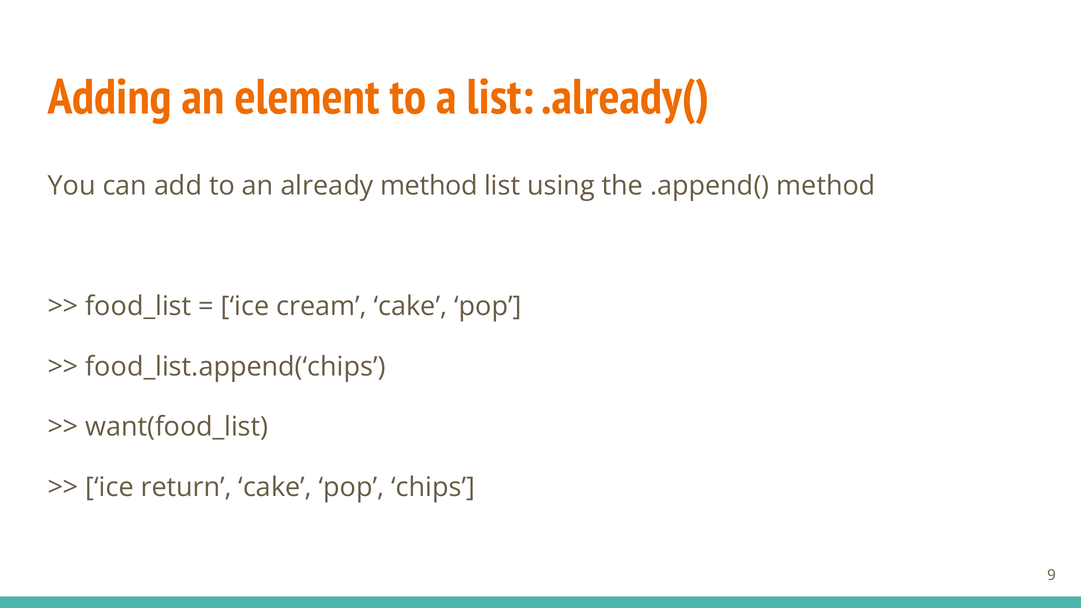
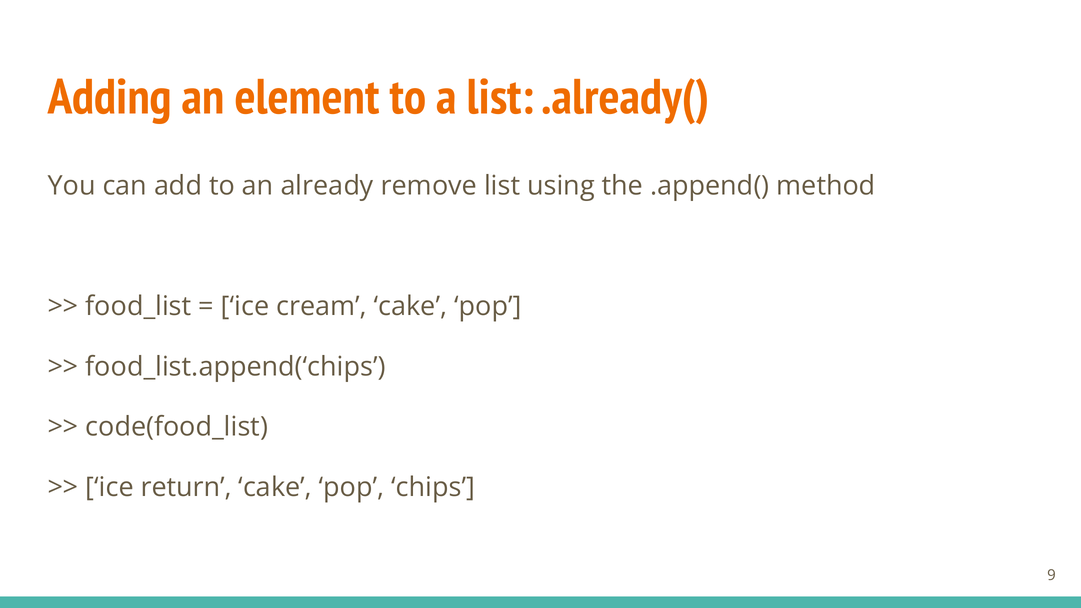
already method: method -> remove (429, 186)
want(food_list: want(food_list -> code(food_list (177, 427)
